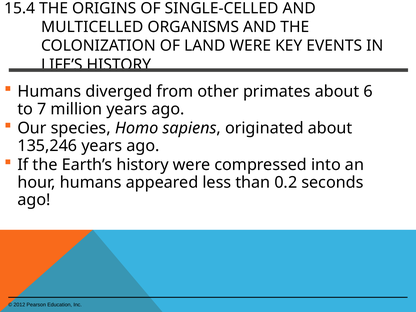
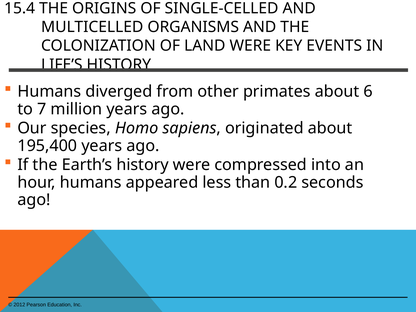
135,246: 135,246 -> 195,400 (47, 146)
